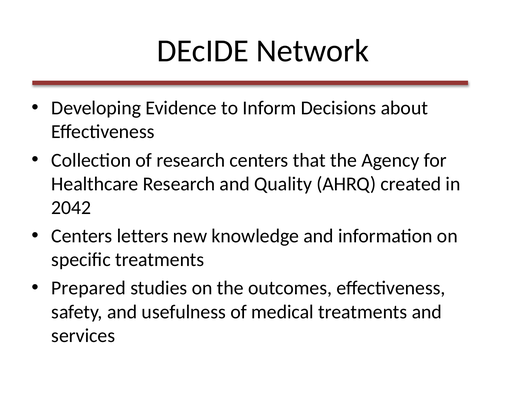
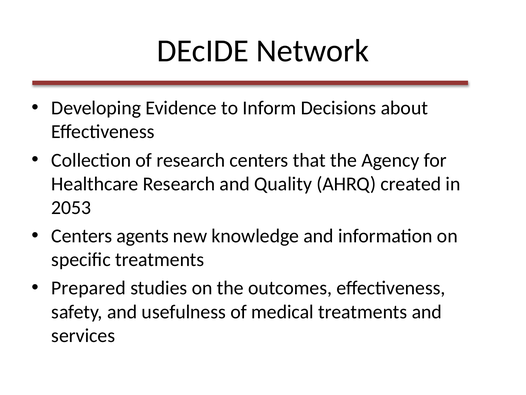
2042: 2042 -> 2053 (71, 207)
letters: letters -> agents (143, 236)
